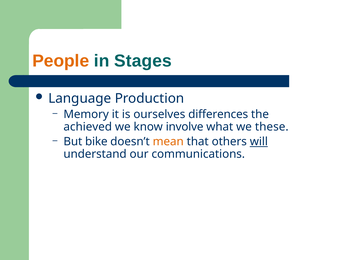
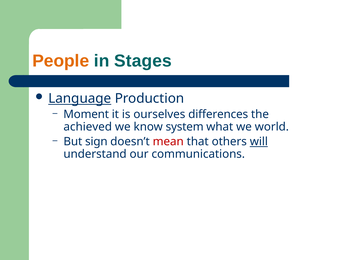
Language underline: none -> present (80, 99)
Memory: Memory -> Moment (86, 114)
involve: involve -> system (185, 127)
these: these -> world (272, 127)
bike: bike -> sign (96, 142)
mean colour: orange -> red (168, 142)
